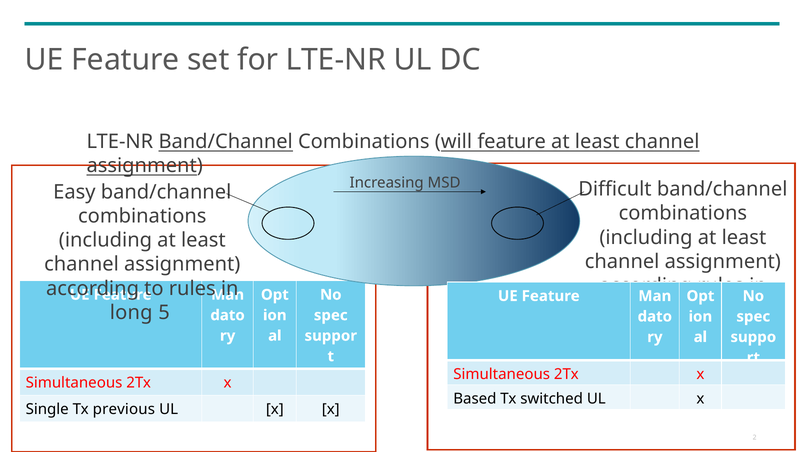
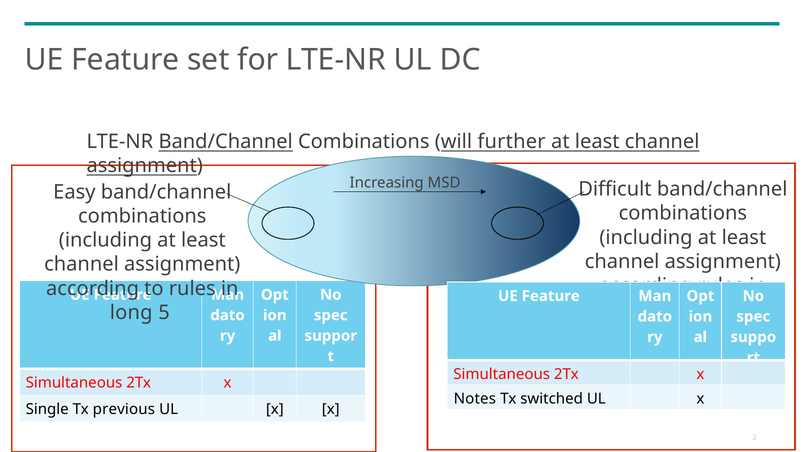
will feature: feature -> further (512, 142)
Based: Based -> Notes (475, 399)
